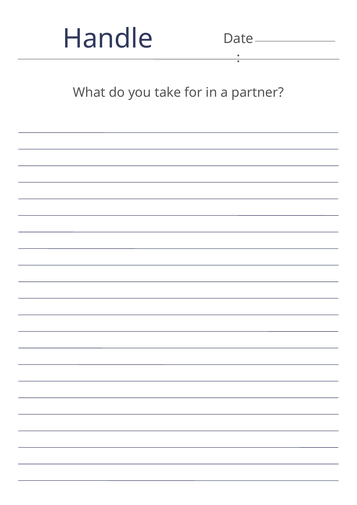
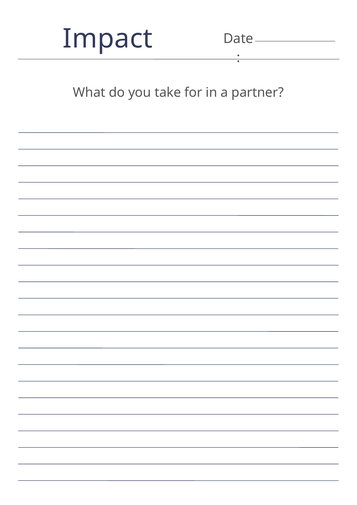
Handle: Handle -> Impact (108, 39)
